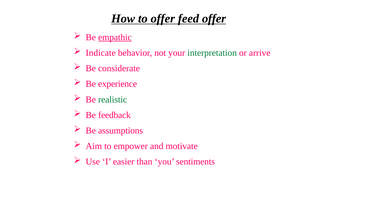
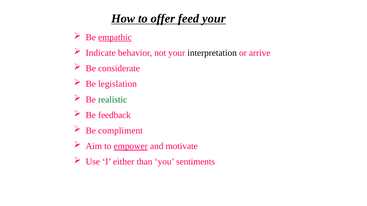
feed offer: offer -> your (214, 19)
interpretation colour: green -> black (212, 53)
experience: experience -> legislation (117, 84)
assumptions: assumptions -> compliment (120, 131)
empower underline: none -> present (131, 146)
easier: easier -> either (124, 162)
